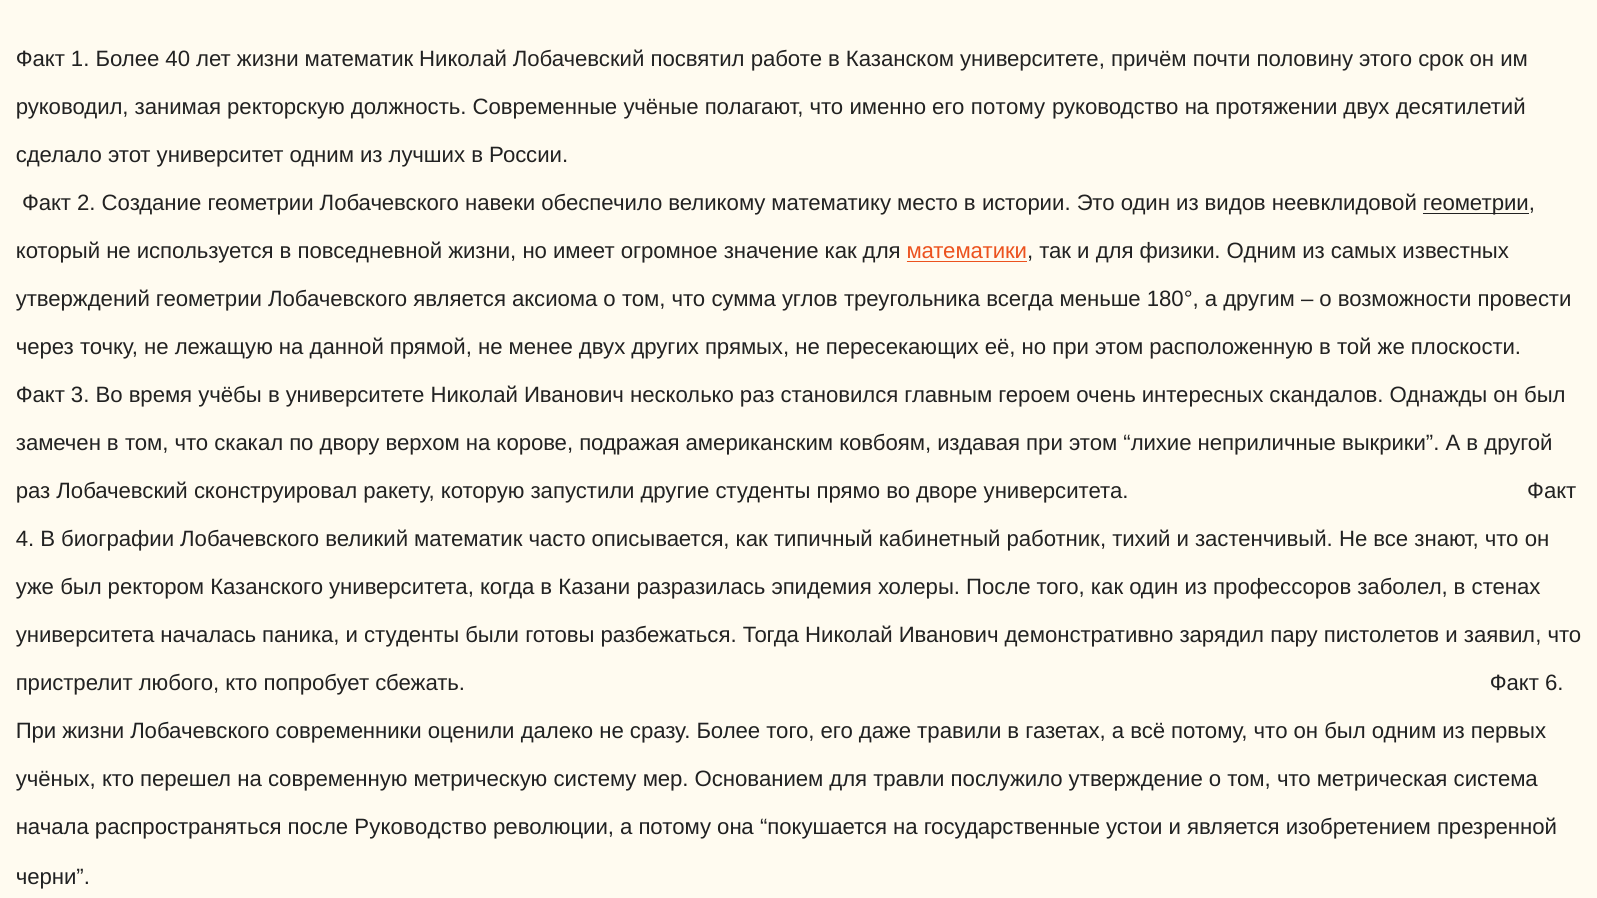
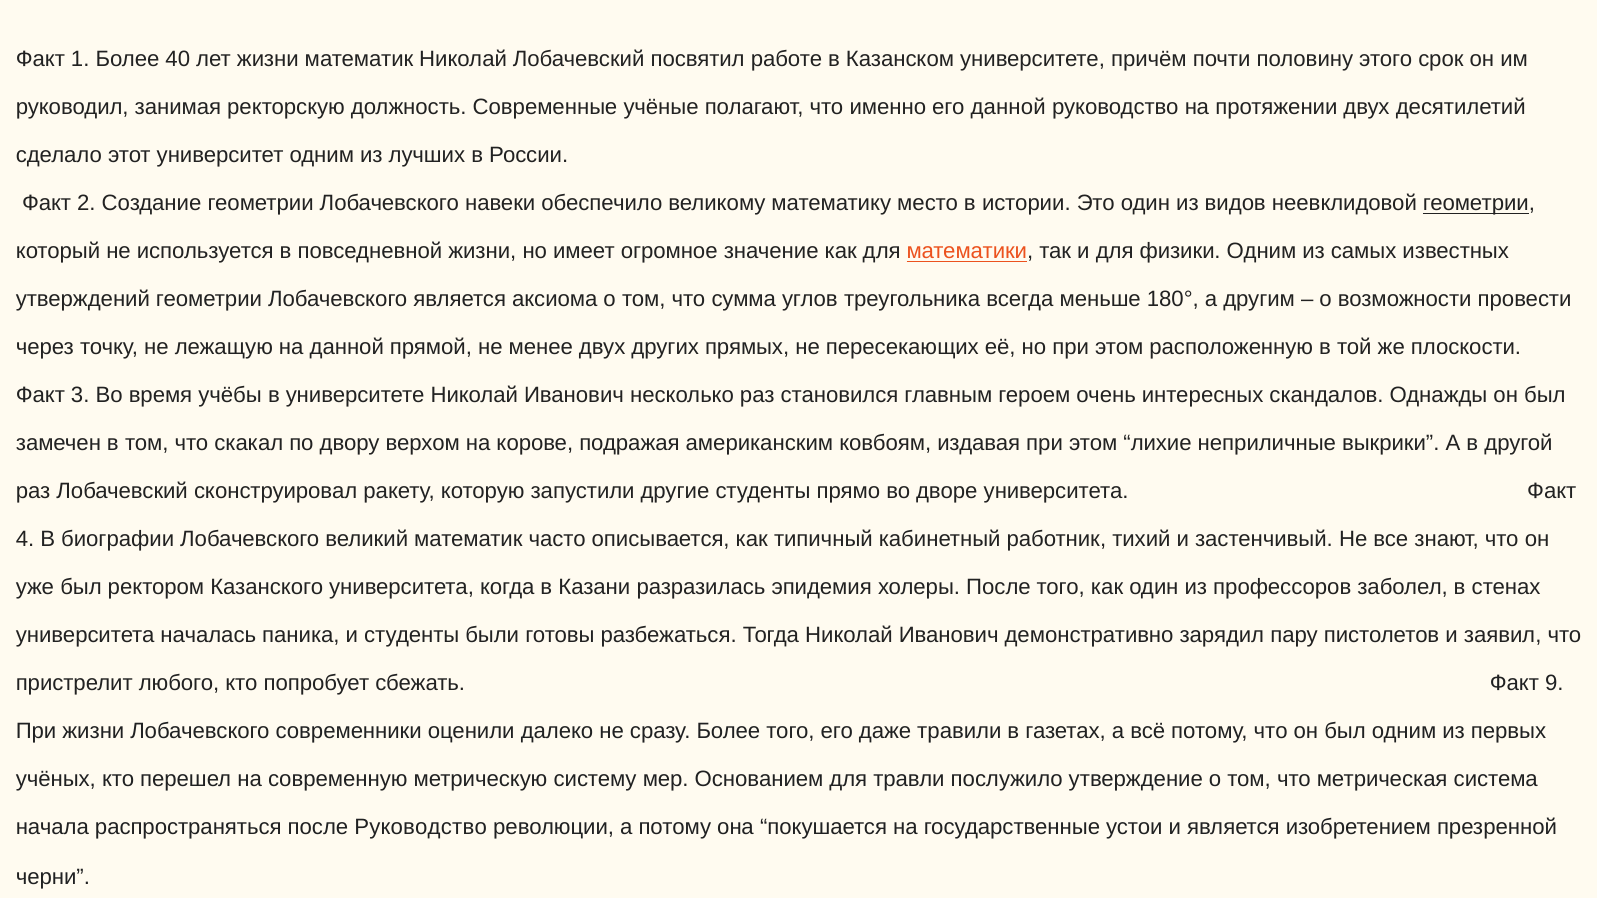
его потому: потому -> данной (1008, 108)
6: 6 -> 9 (1554, 683)
